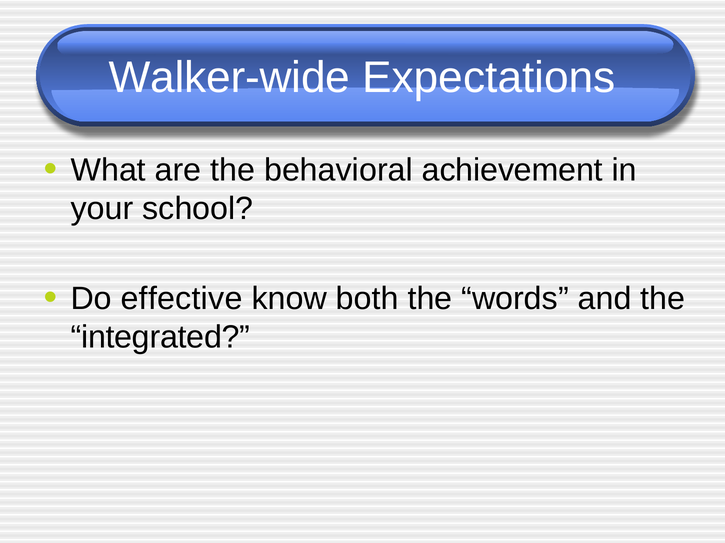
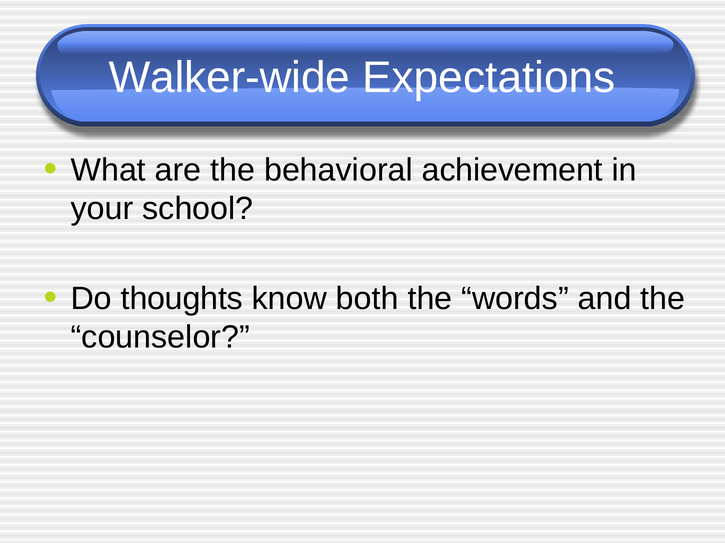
effective: effective -> thoughts (182, 299)
integrated: integrated -> counselor (160, 338)
